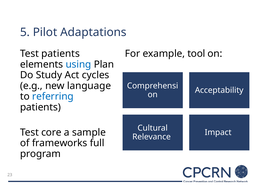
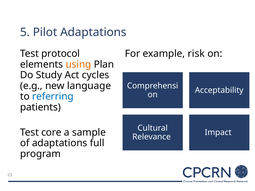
Test patients: patients -> protocol (61, 54)
tool: tool -> risk (196, 54)
using colour: blue -> orange (78, 64)
of frameworks: frameworks -> adaptations (60, 143)
